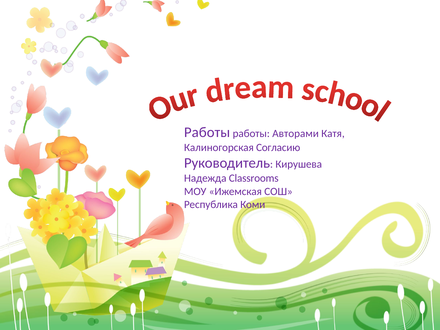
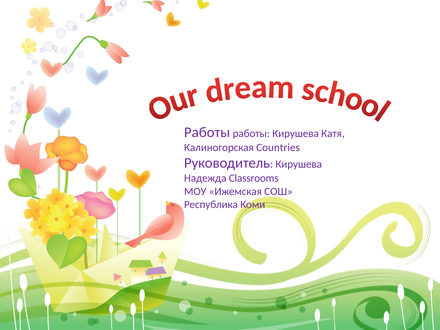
работы Авторами: Авторами -> Кирушева (296, 133)
Согласию: Согласию -> Countries (278, 147)
